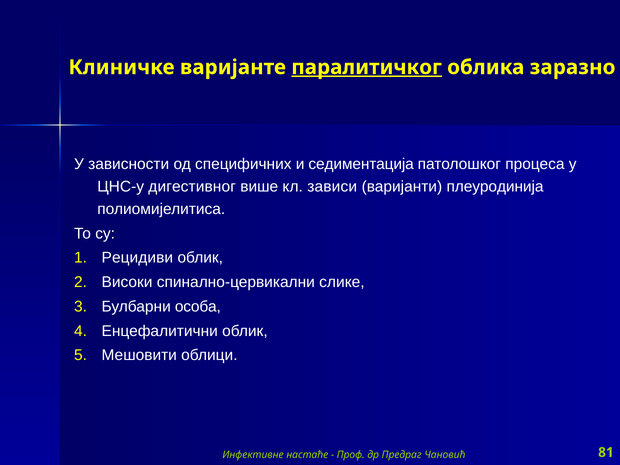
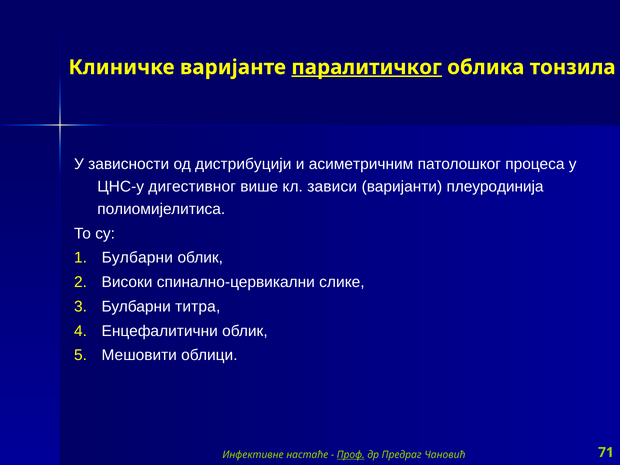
заразно: заразно -> тонзила (573, 67)
специфичних: специфичних -> дистрибуцији (243, 164)
седиментација: седиментација -> асиметричним (361, 164)
Рецидиви: Рецидиви -> Булбарни (137, 258)
особа: особа -> титра (198, 307)
Проф underline: none -> present (351, 455)
81: 81 -> 71 (606, 452)
